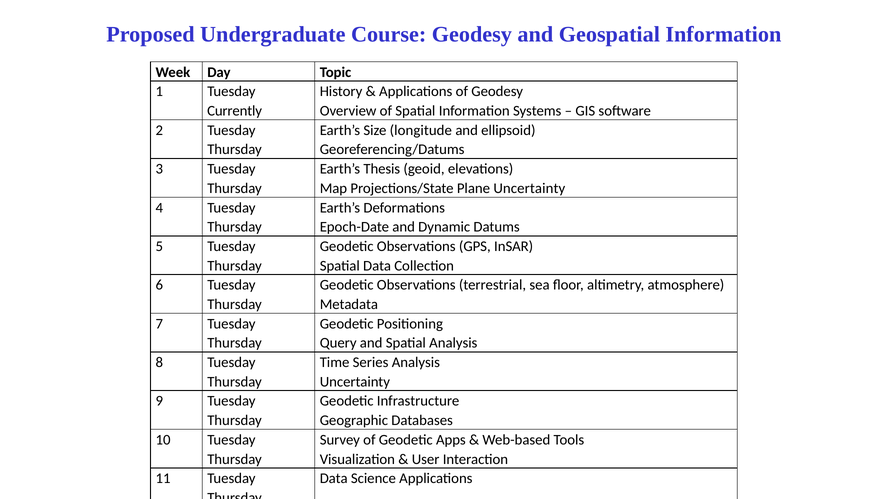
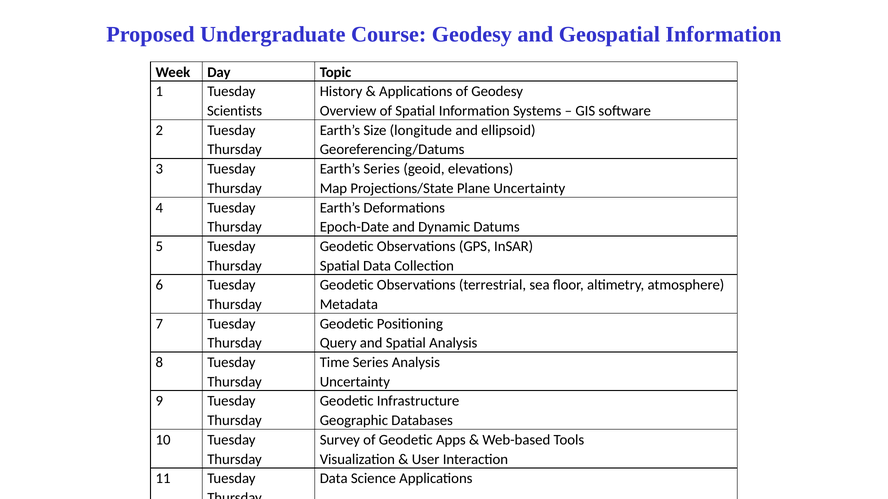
Currently: Currently -> Scientists (235, 111)
Earth’s Thesis: Thesis -> Series (382, 169)
